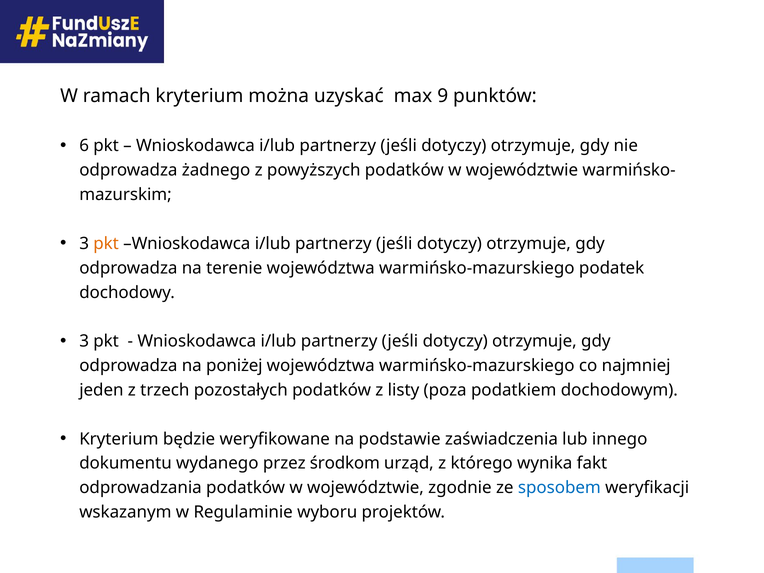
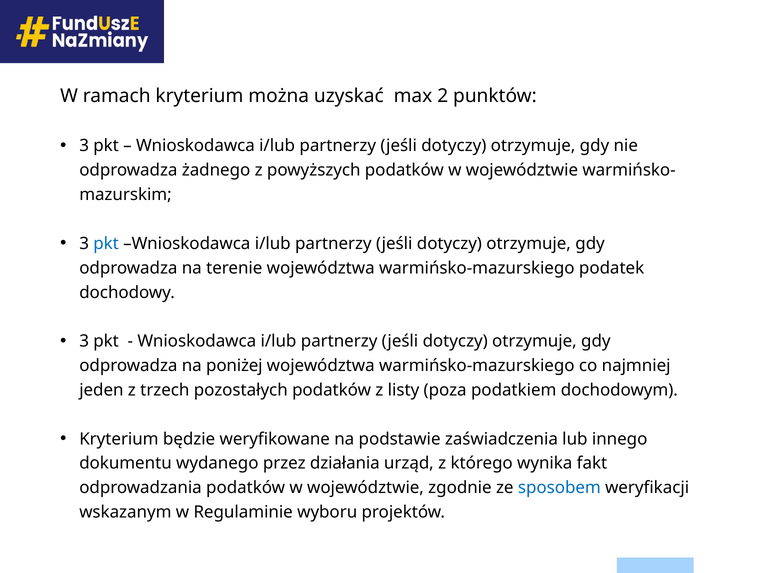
9: 9 -> 2 (443, 96)
6: 6 -> 3 (84, 146)
pkt colour: orange -> blue (106, 244)
środkom: środkom -> działania (345, 463)
